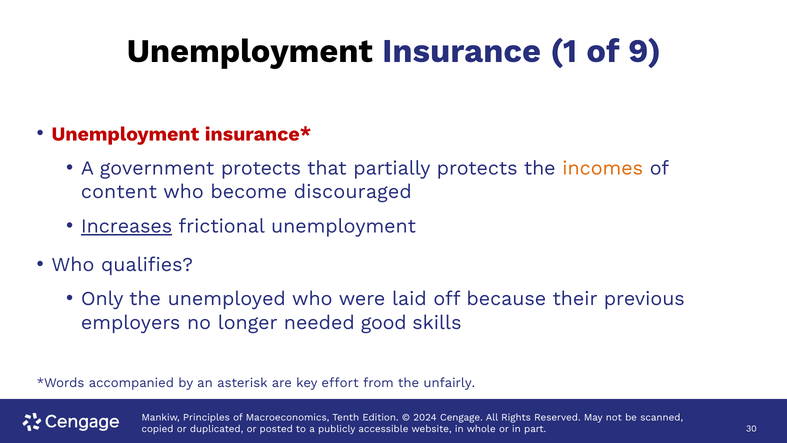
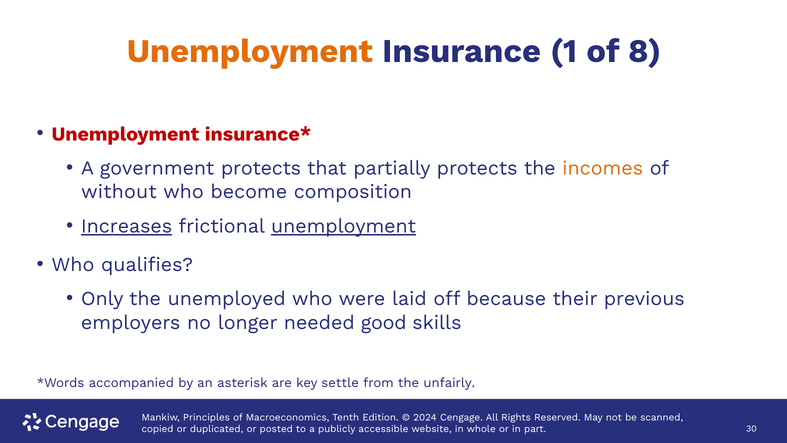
Unemployment colour: black -> orange (250, 51)
9: 9 -> 8 (645, 51)
content: content -> without (119, 192)
discouraged: discouraged -> composition (353, 192)
unemployment underline: none -> present (344, 226)
effort: effort -> settle (340, 383)
